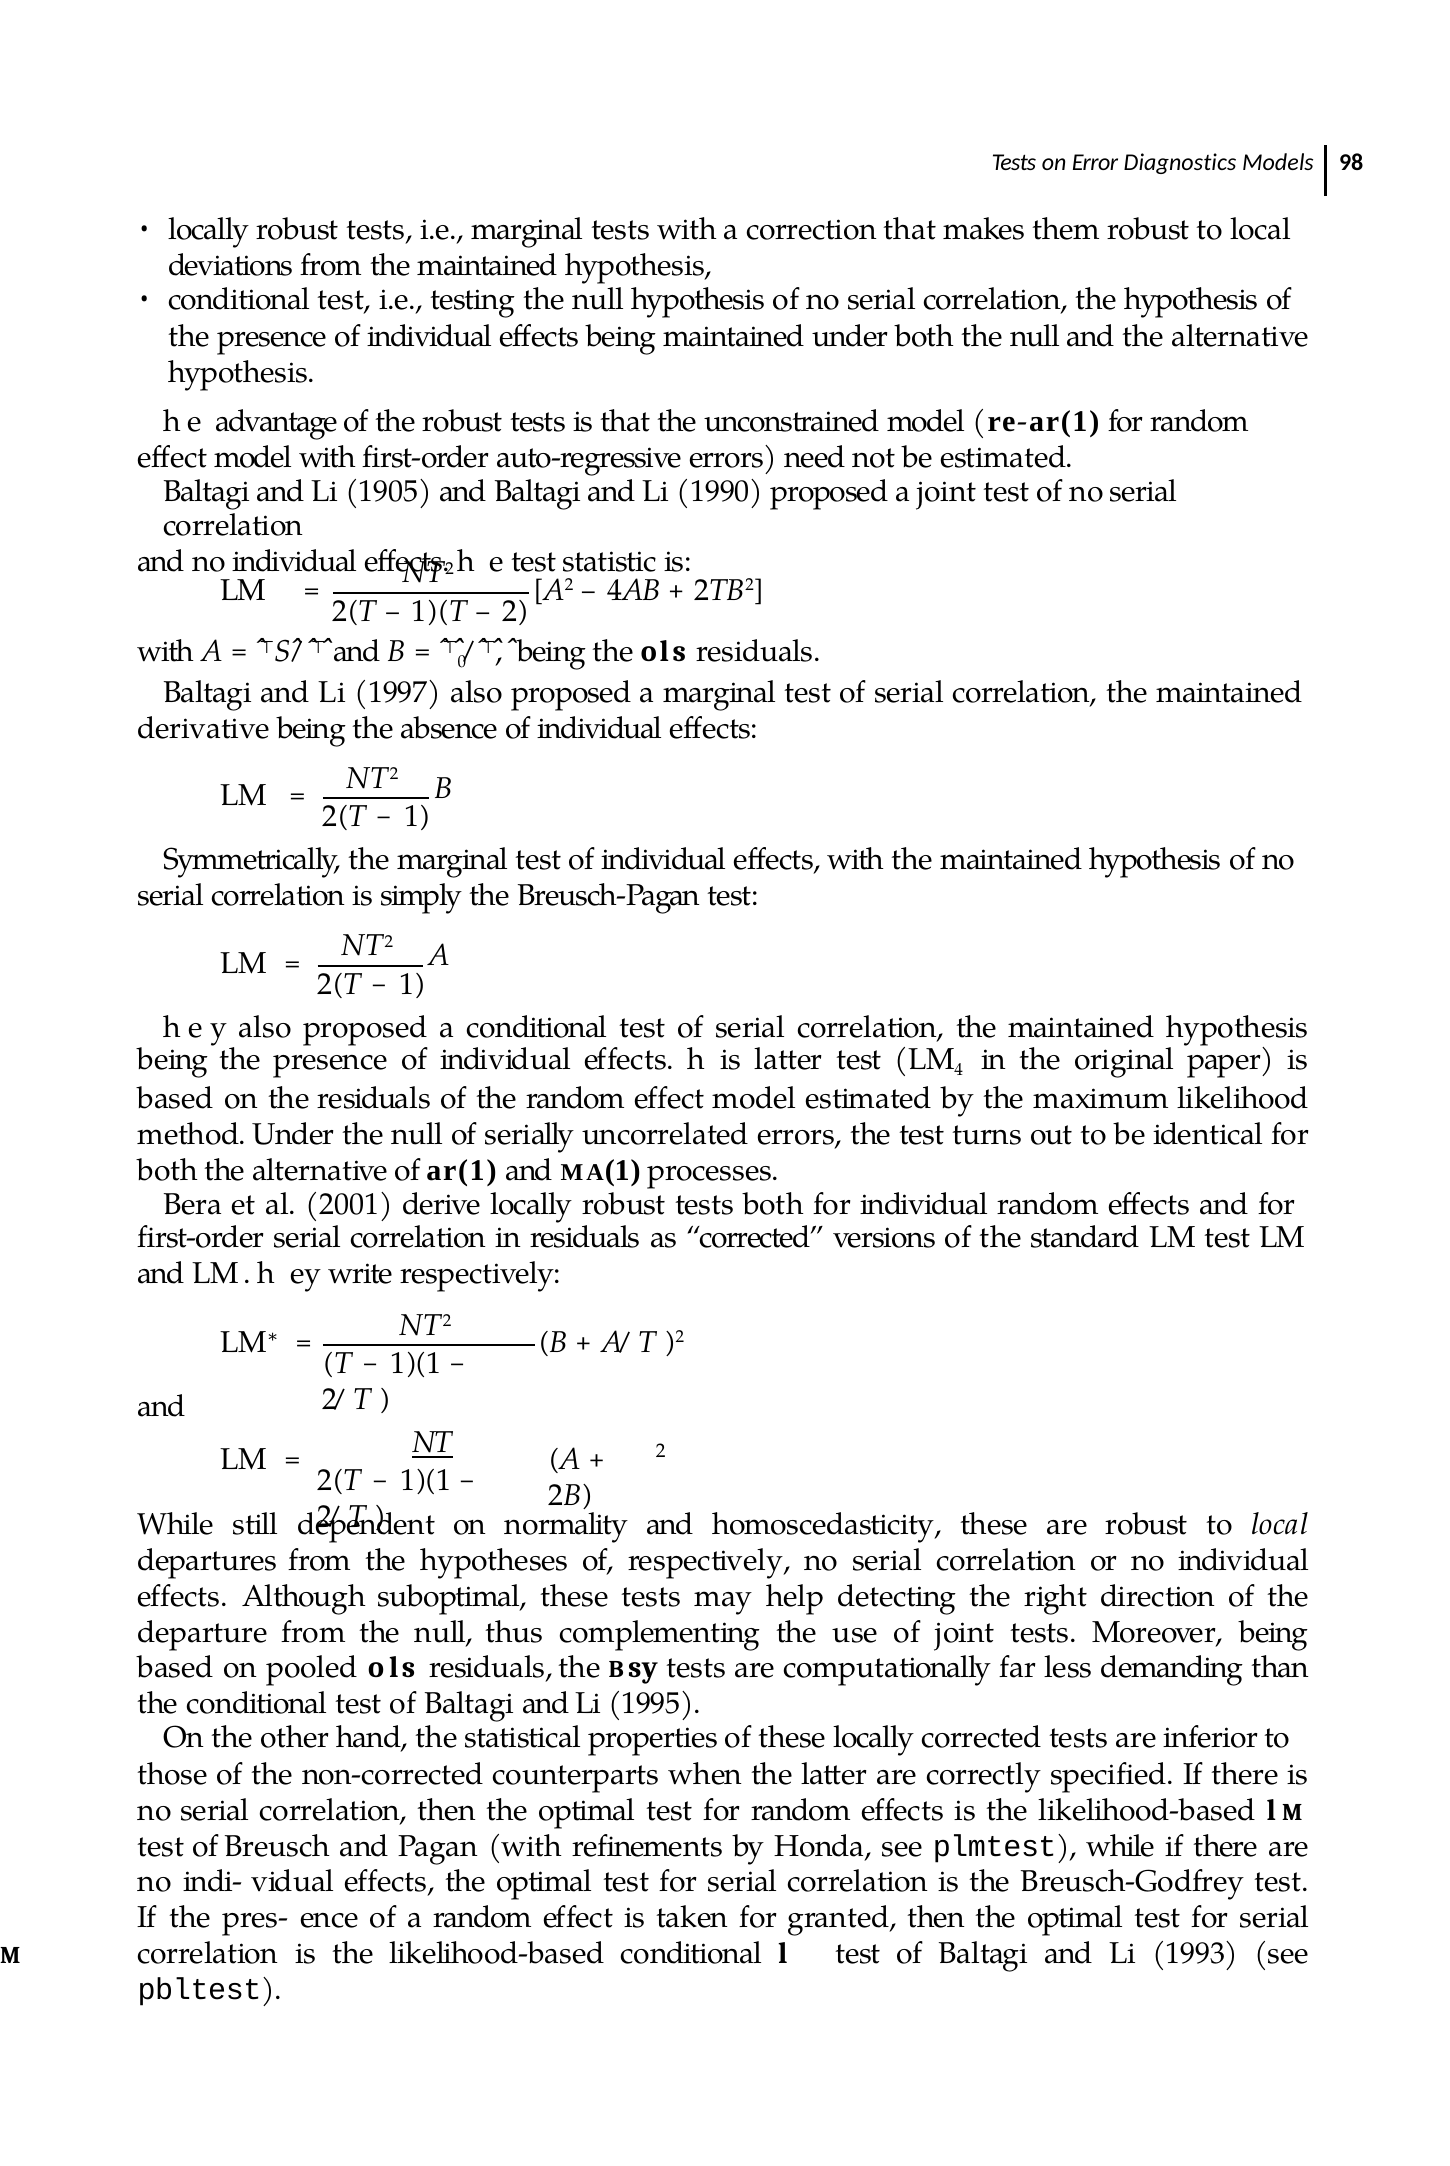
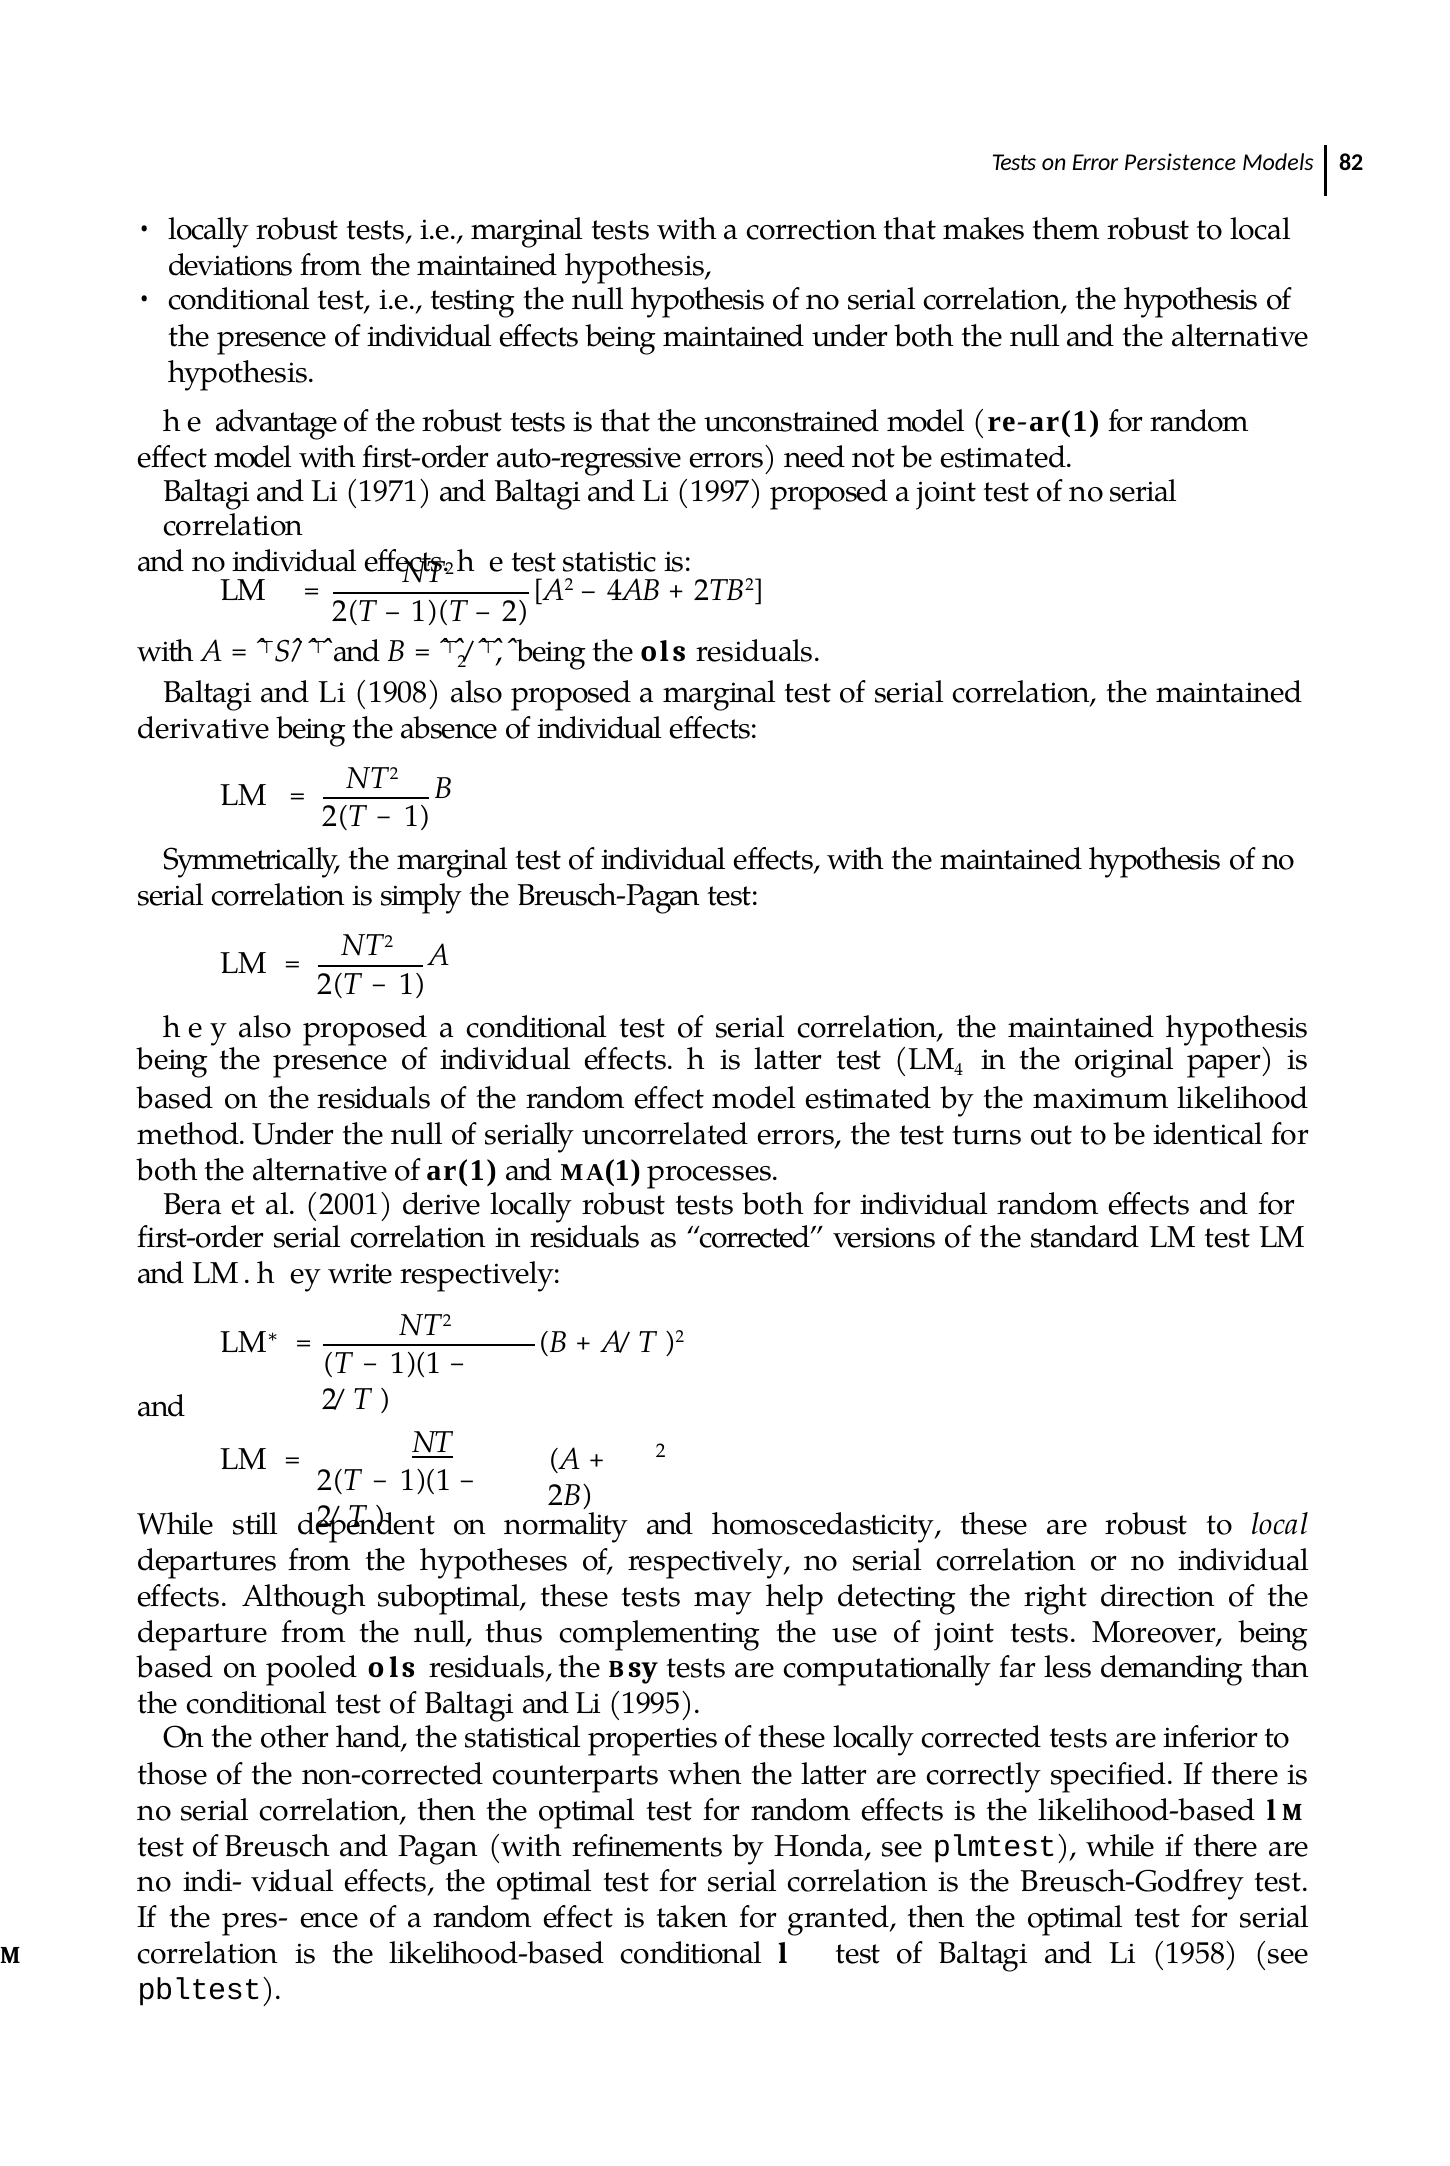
Diagnostics: Diagnostics -> Persistence (1180, 163)
98: 98 -> 82 (1351, 163)
1905: 1905 -> 1971 (389, 491)
1990: 1990 -> 1997 (720, 491)
0: 0 -> 2 (462, 662)
1997: 1997 -> 1908 (398, 692)
1993: 1993 -> 1958 (1195, 1954)
